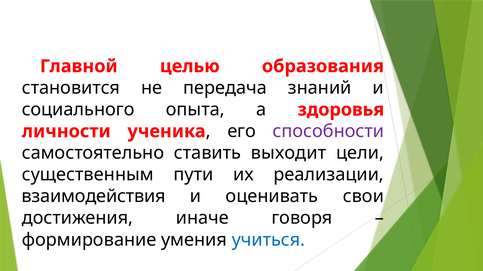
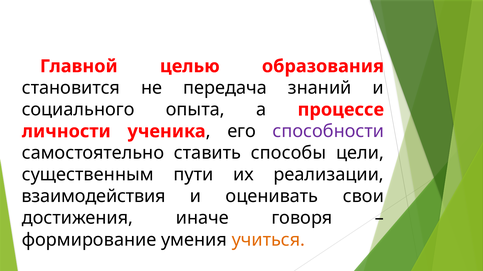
здоровья: здоровья -> процессе (341, 110)
выходит: выходит -> способы (289, 153)
учиться colour: blue -> orange (268, 240)
